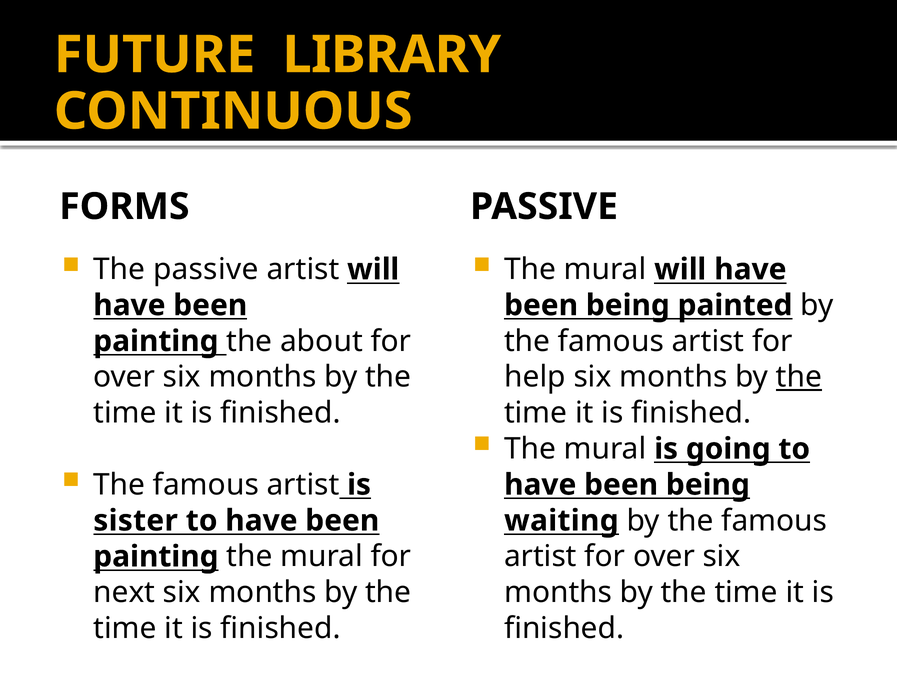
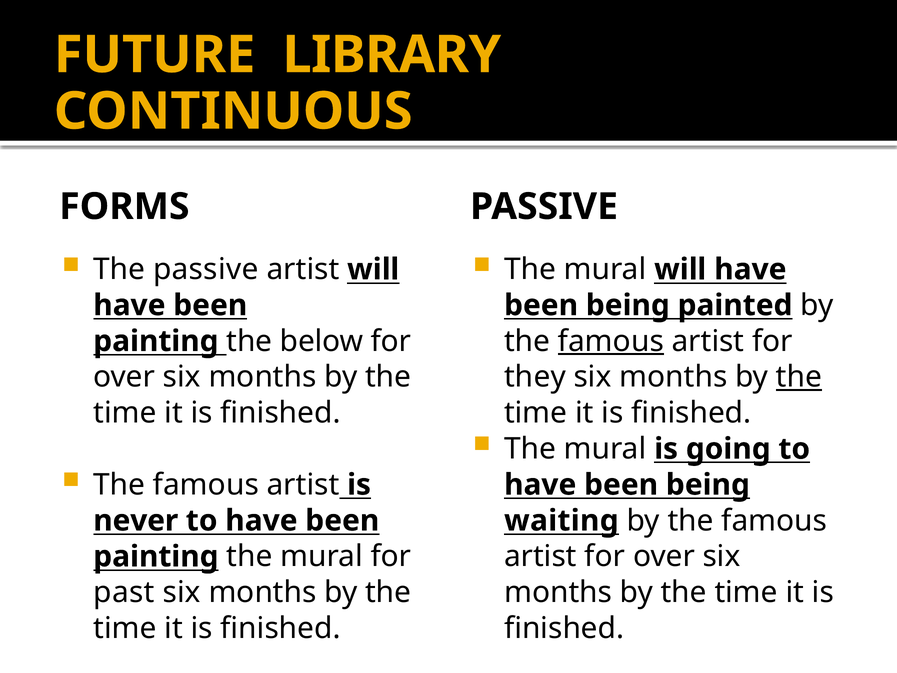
famous underline: none -> present (611, 341)
about: about -> below (322, 341)
help: help -> they (535, 377)
sister: sister -> never (136, 520)
next: next -> past (124, 592)
